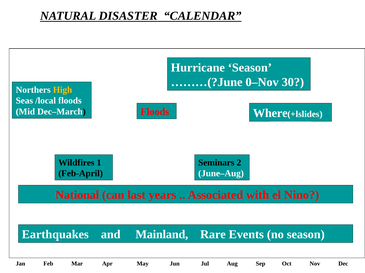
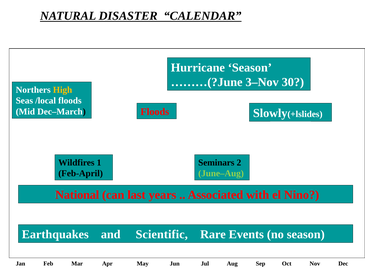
0–Nov: 0–Nov -> 3–Nov (262, 82)
Where: Where -> Slowly (270, 113)
June–Aug colour: white -> light green (221, 174)
Mainland: Mainland -> Scientific (162, 235)
